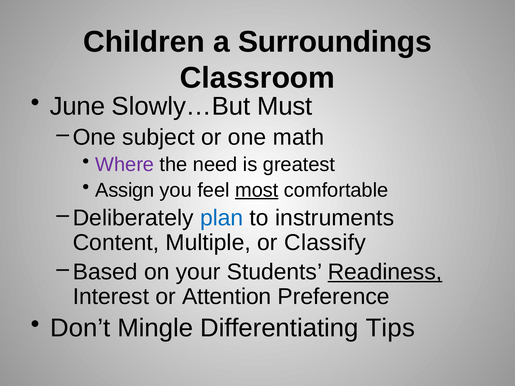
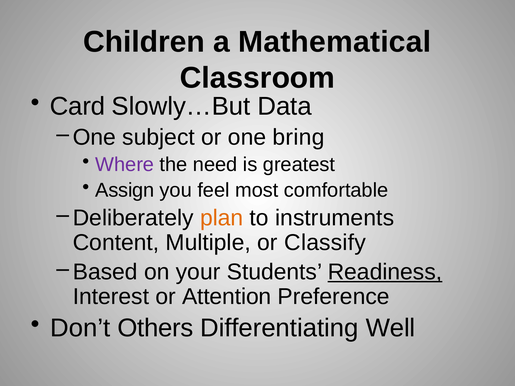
Surroundings: Surroundings -> Mathematical (335, 42)
June: June -> Card (77, 106)
Must: Must -> Data (285, 106)
math: math -> bring (299, 137)
most underline: present -> none (257, 190)
plan colour: blue -> orange (222, 218)
Mingle: Mingle -> Others (155, 328)
Tips: Tips -> Well (391, 328)
